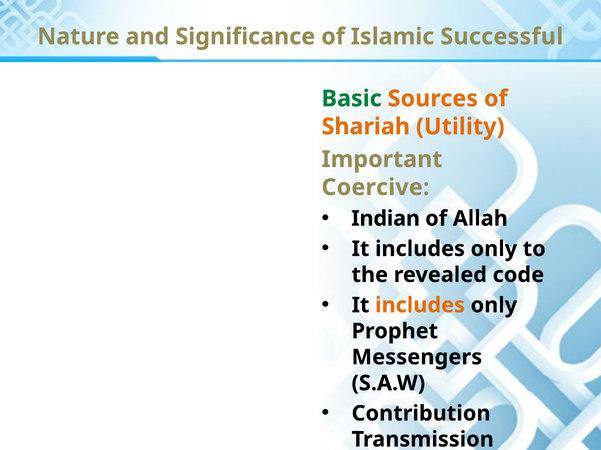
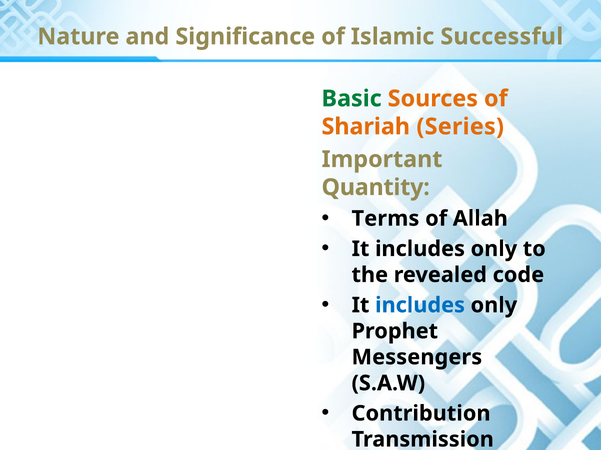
Utility: Utility -> Series (460, 127)
Coercive: Coercive -> Quantity (376, 188)
Indian: Indian -> Terms (385, 219)
includes colour: orange -> blue (420, 306)
